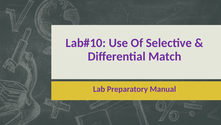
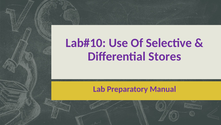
Match: Match -> Stores (165, 56)
